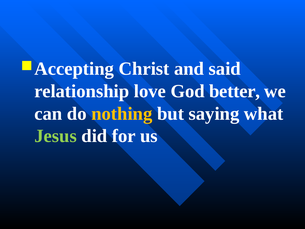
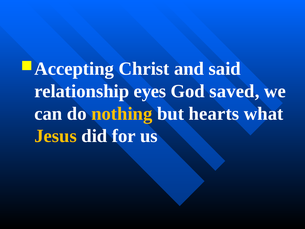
love: love -> eyes (150, 91)
better: better -> saved (234, 91)
saying: saying -> hearts (214, 113)
Jesus colour: light green -> yellow (56, 136)
